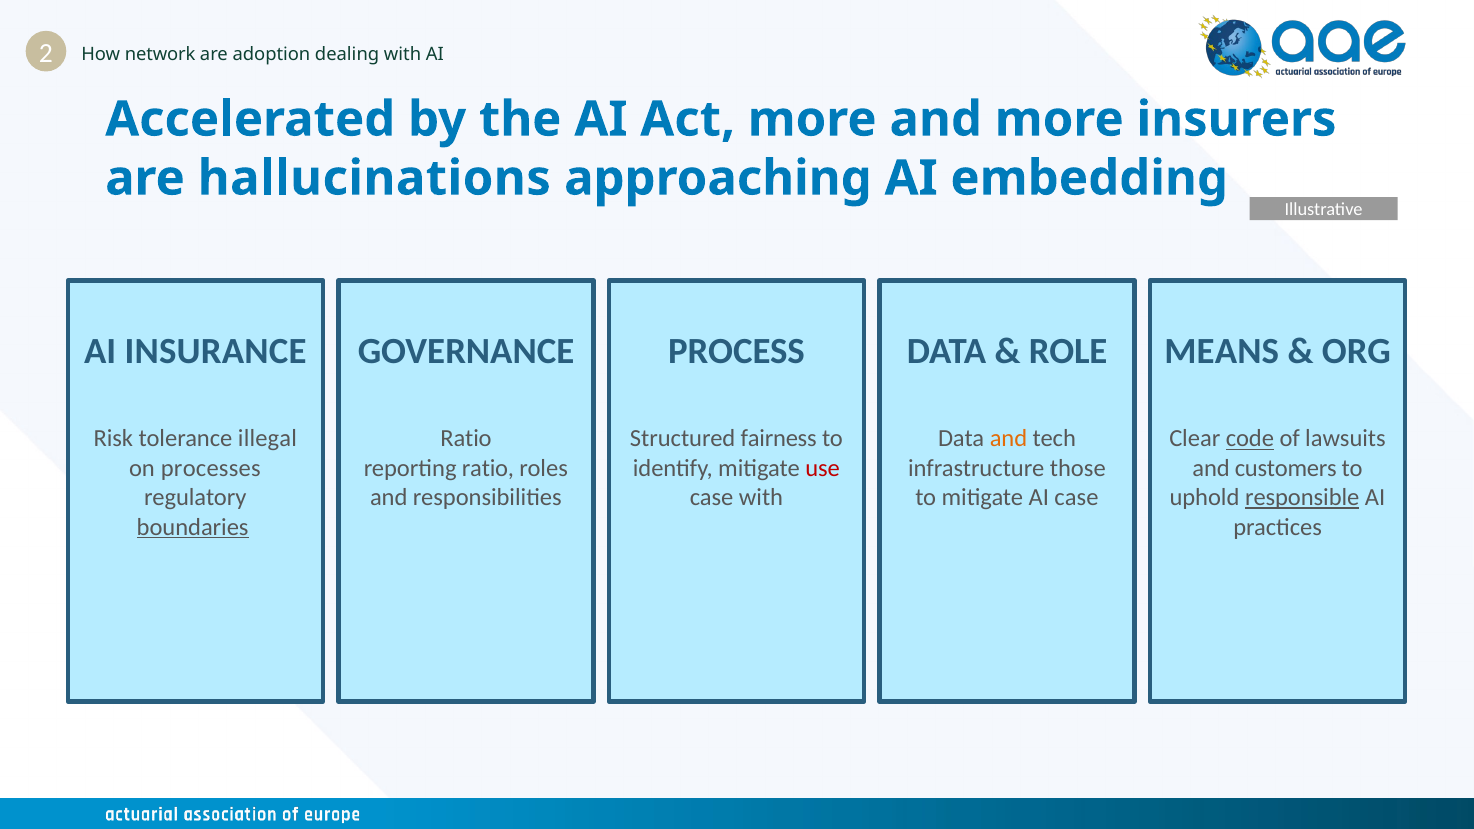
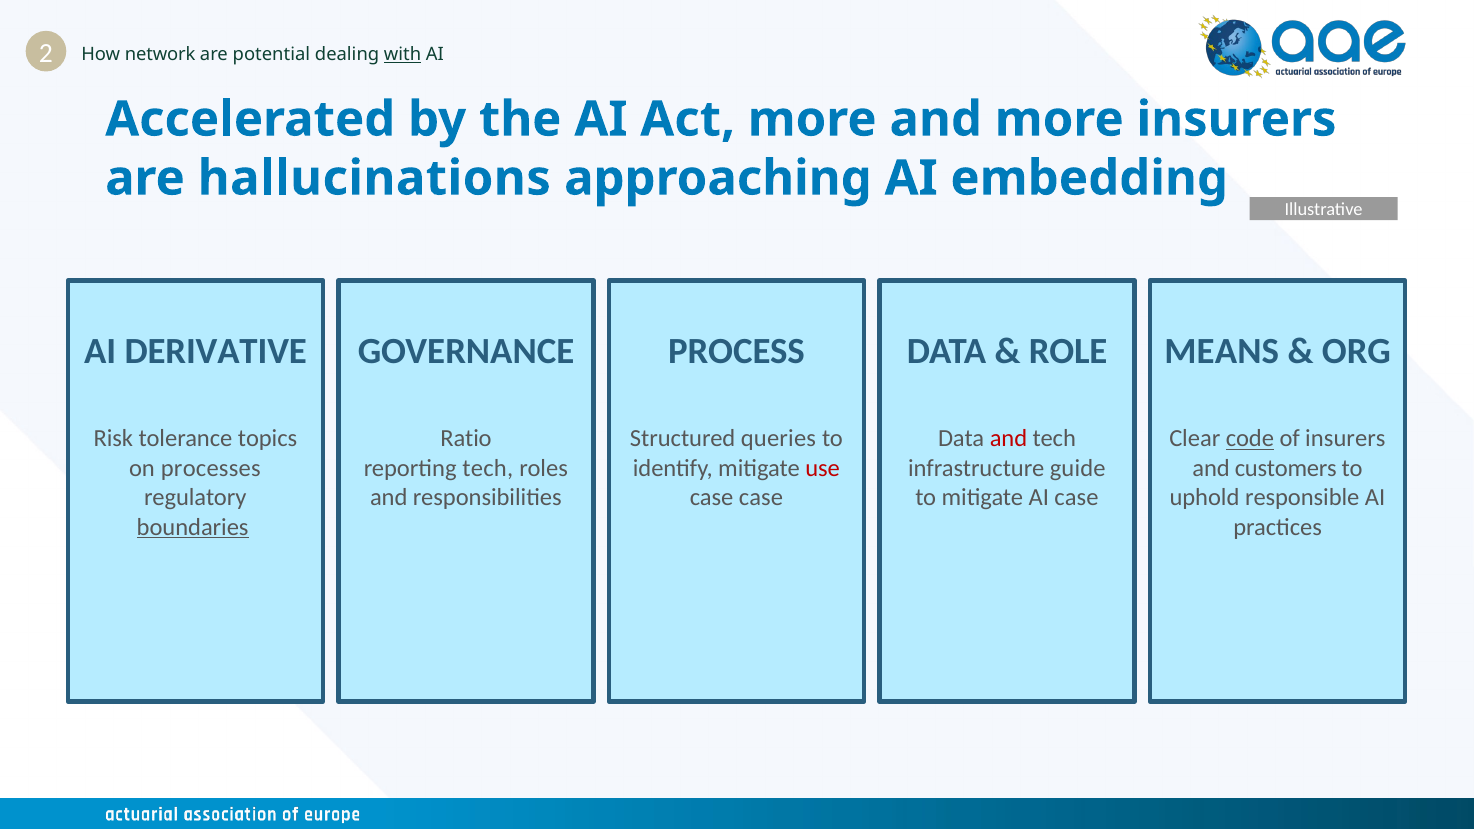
adoption: adoption -> potential (271, 55)
with underline: none -> present (403, 55)
INSURANCE: INSURANCE -> DERIVATIVE (216, 352)
illegal: illegal -> topics (268, 439)
fairness: fairness -> queries (778, 439)
and colour: orange -> red (1008, 439)
of lawsuits: lawsuits -> insurers (1345, 439)
reporting ratio: ratio -> tech (488, 468)
those: those -> guide (1078, 468)
responsible underline: present -> none (1302, 498)
case with: with -> case (761, 498)
